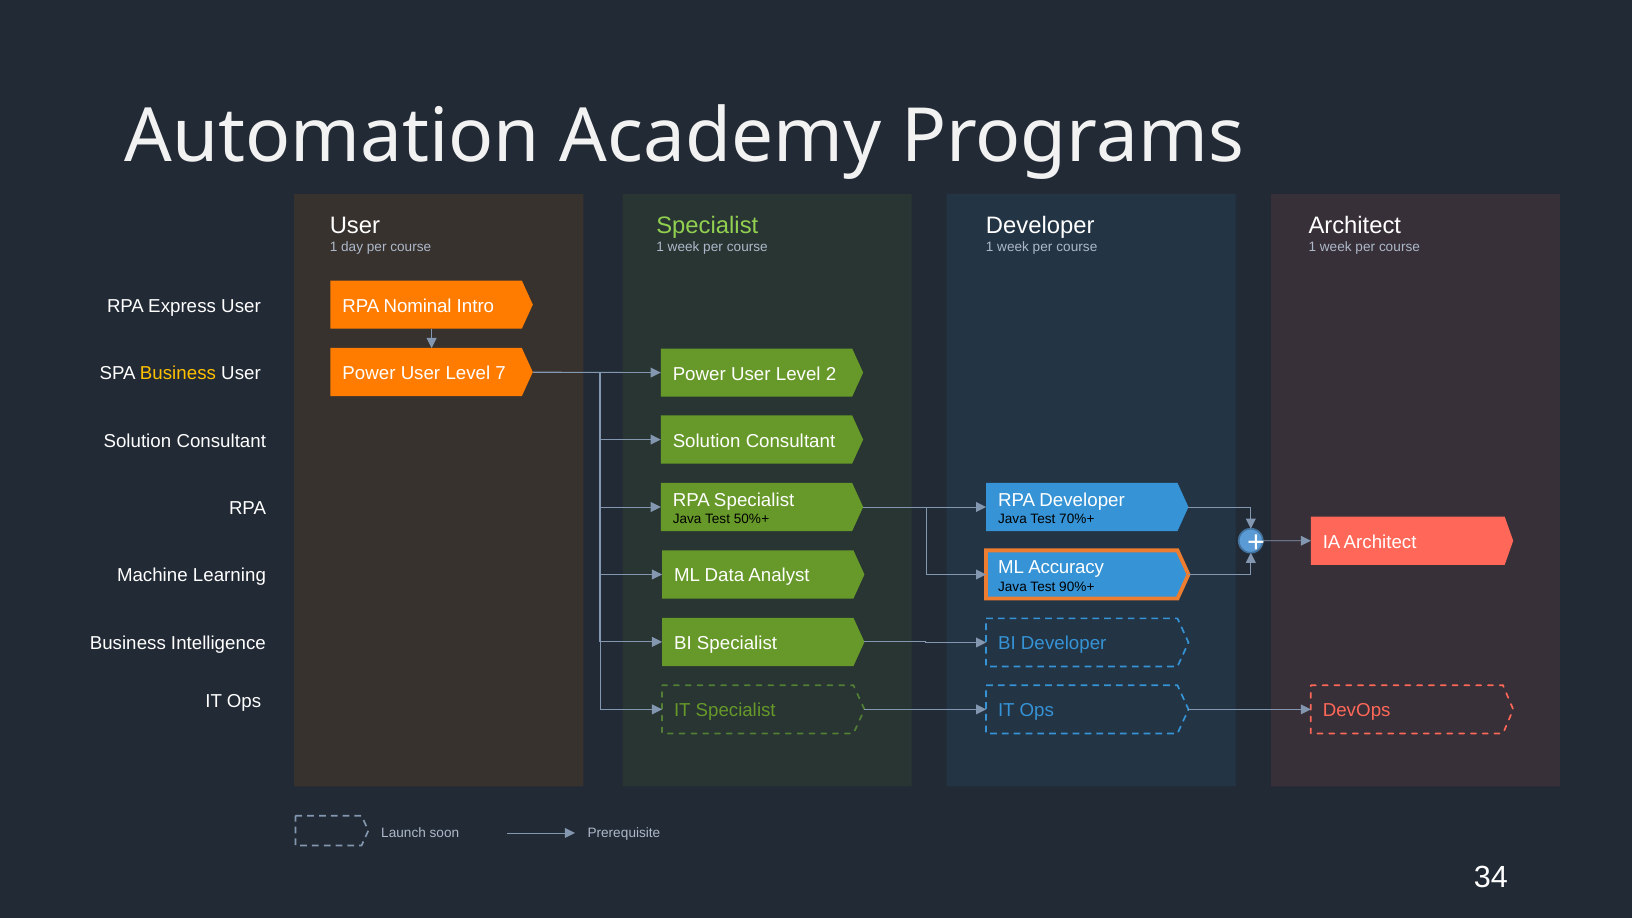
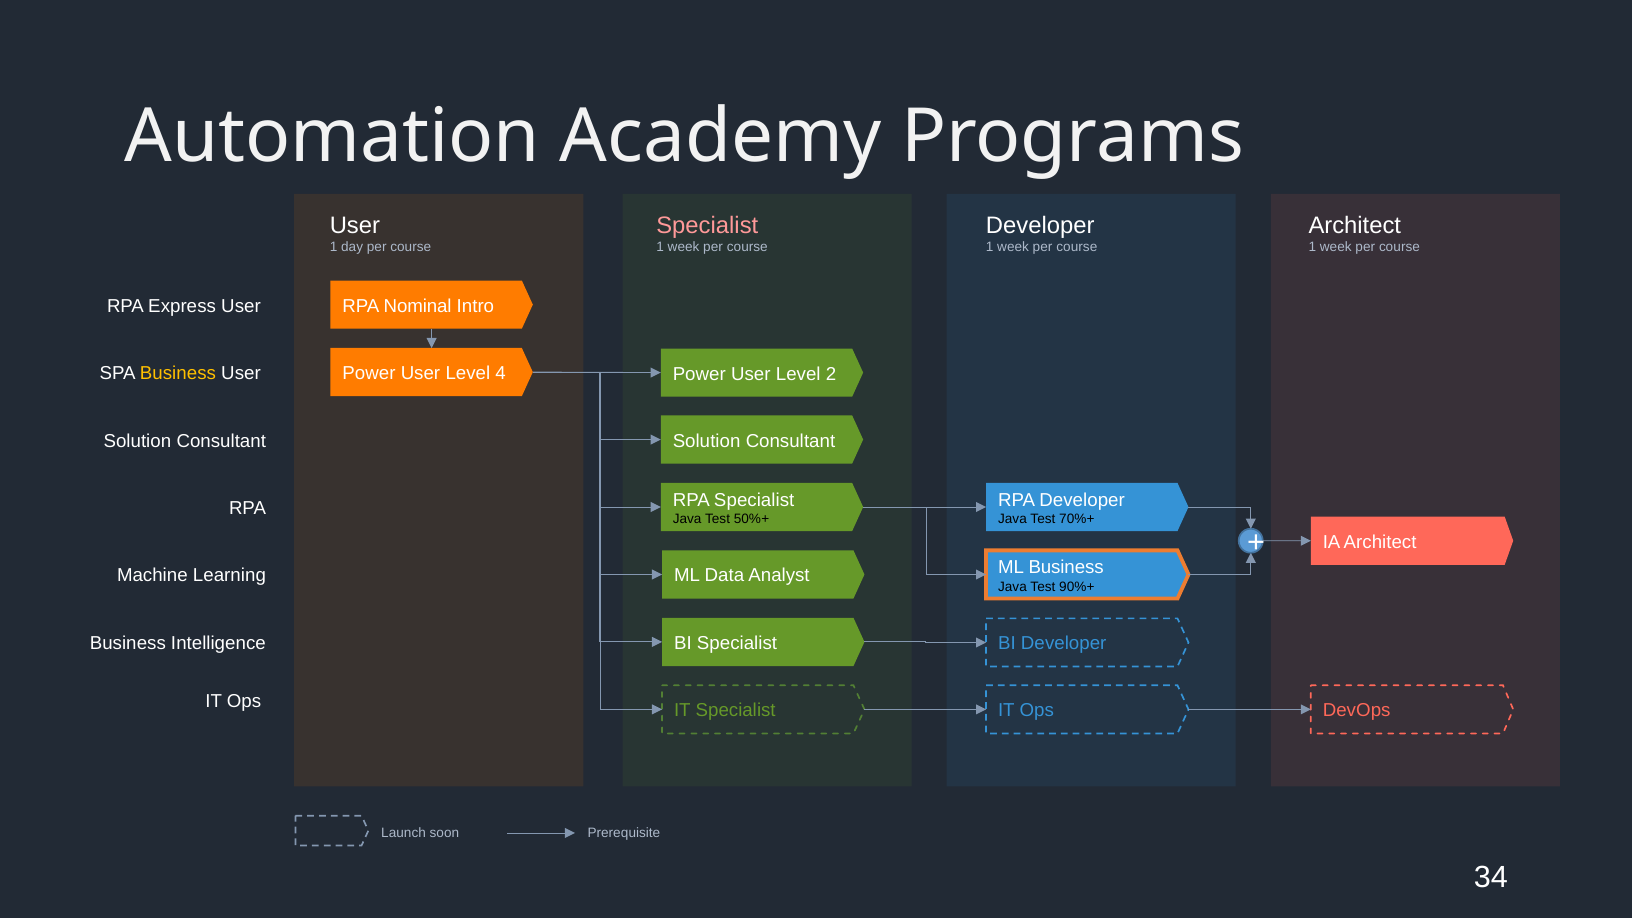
Specialist colour: light green -> pink (707, 225)
7: 7 -> 4 (501, 373)
ML Accuracy: Accuracy -> Business (1066, 568)
